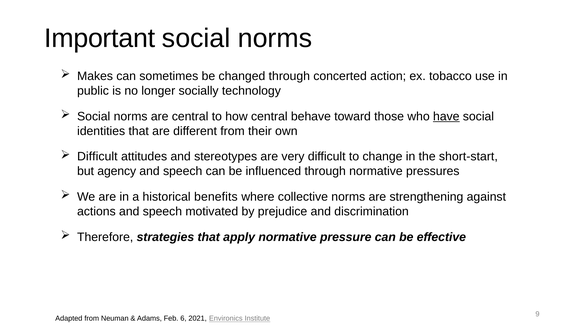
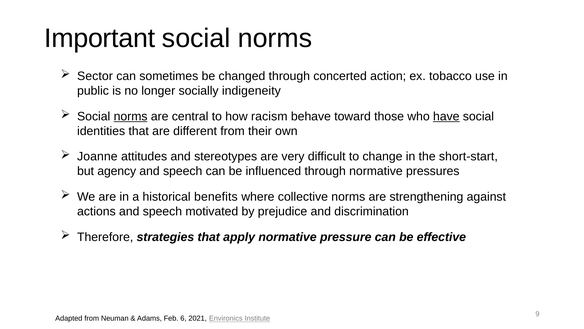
Makes: Makes -> Sector (95, 76)
technology: technology -> indigeneity (251, 91)
norms underline: none -> present (131, 116)
how central: central -> racism (269, 116)
Difficult: Difficult -> Joanne (97, 156)
